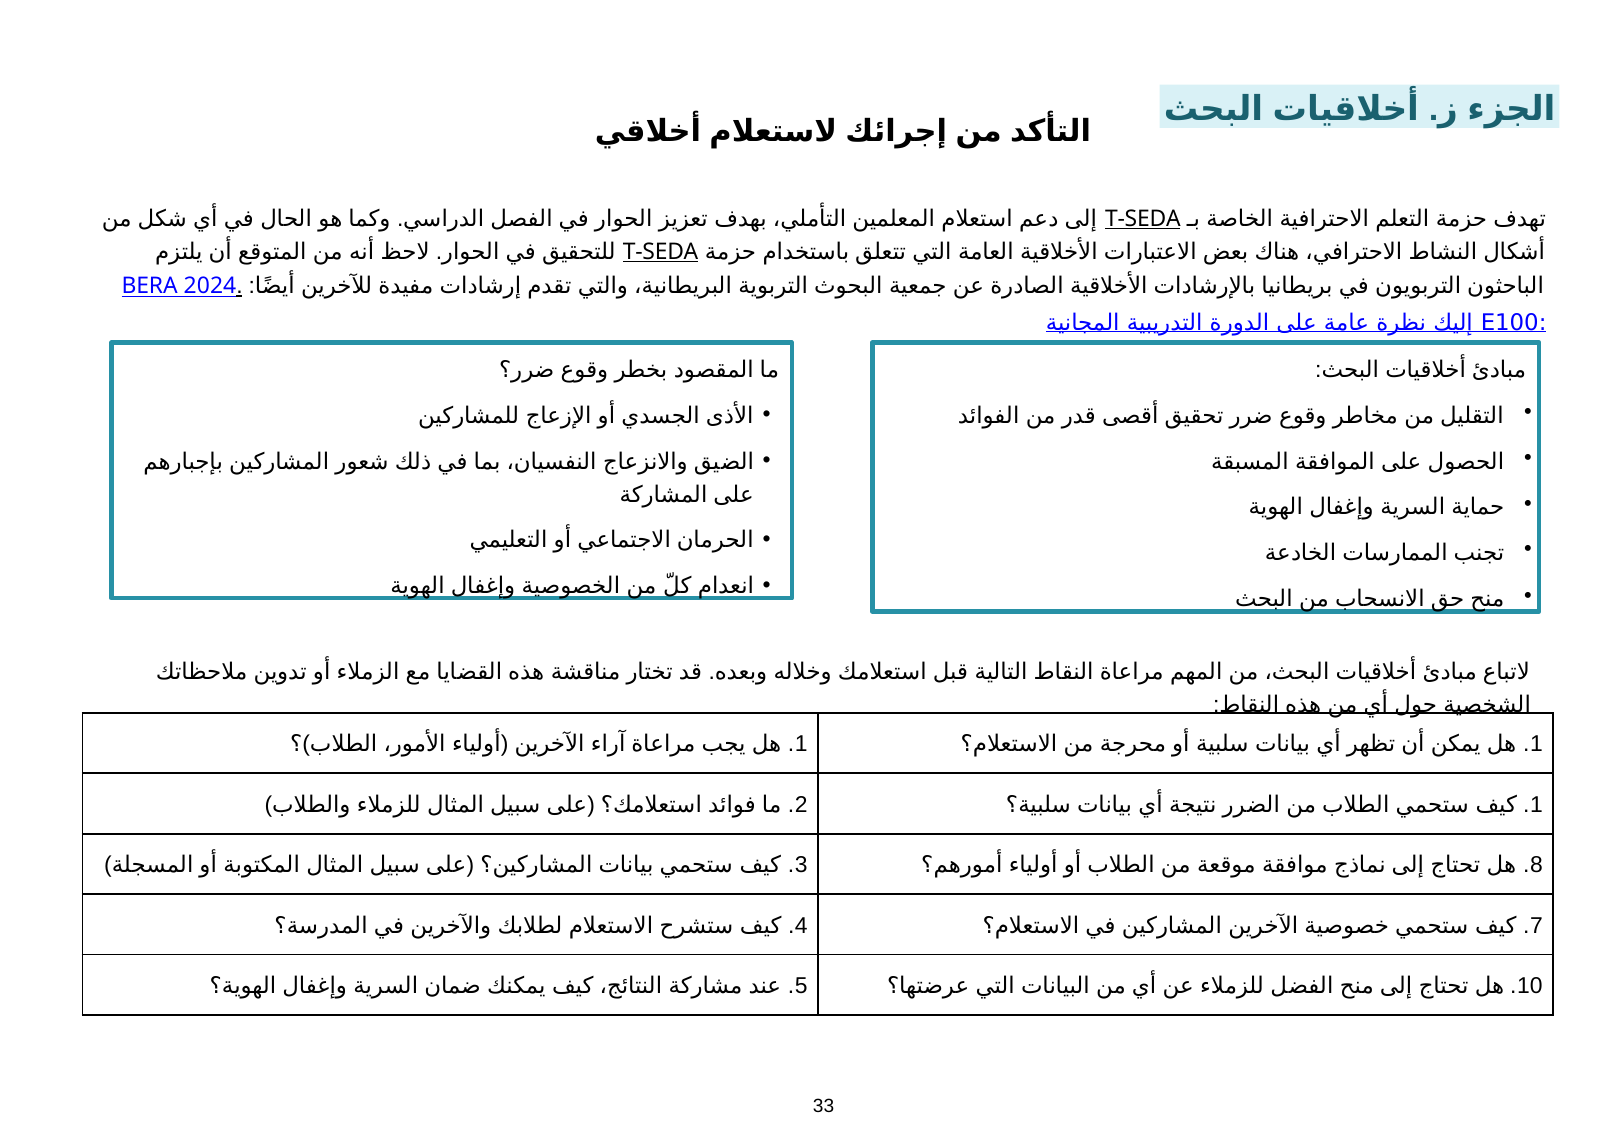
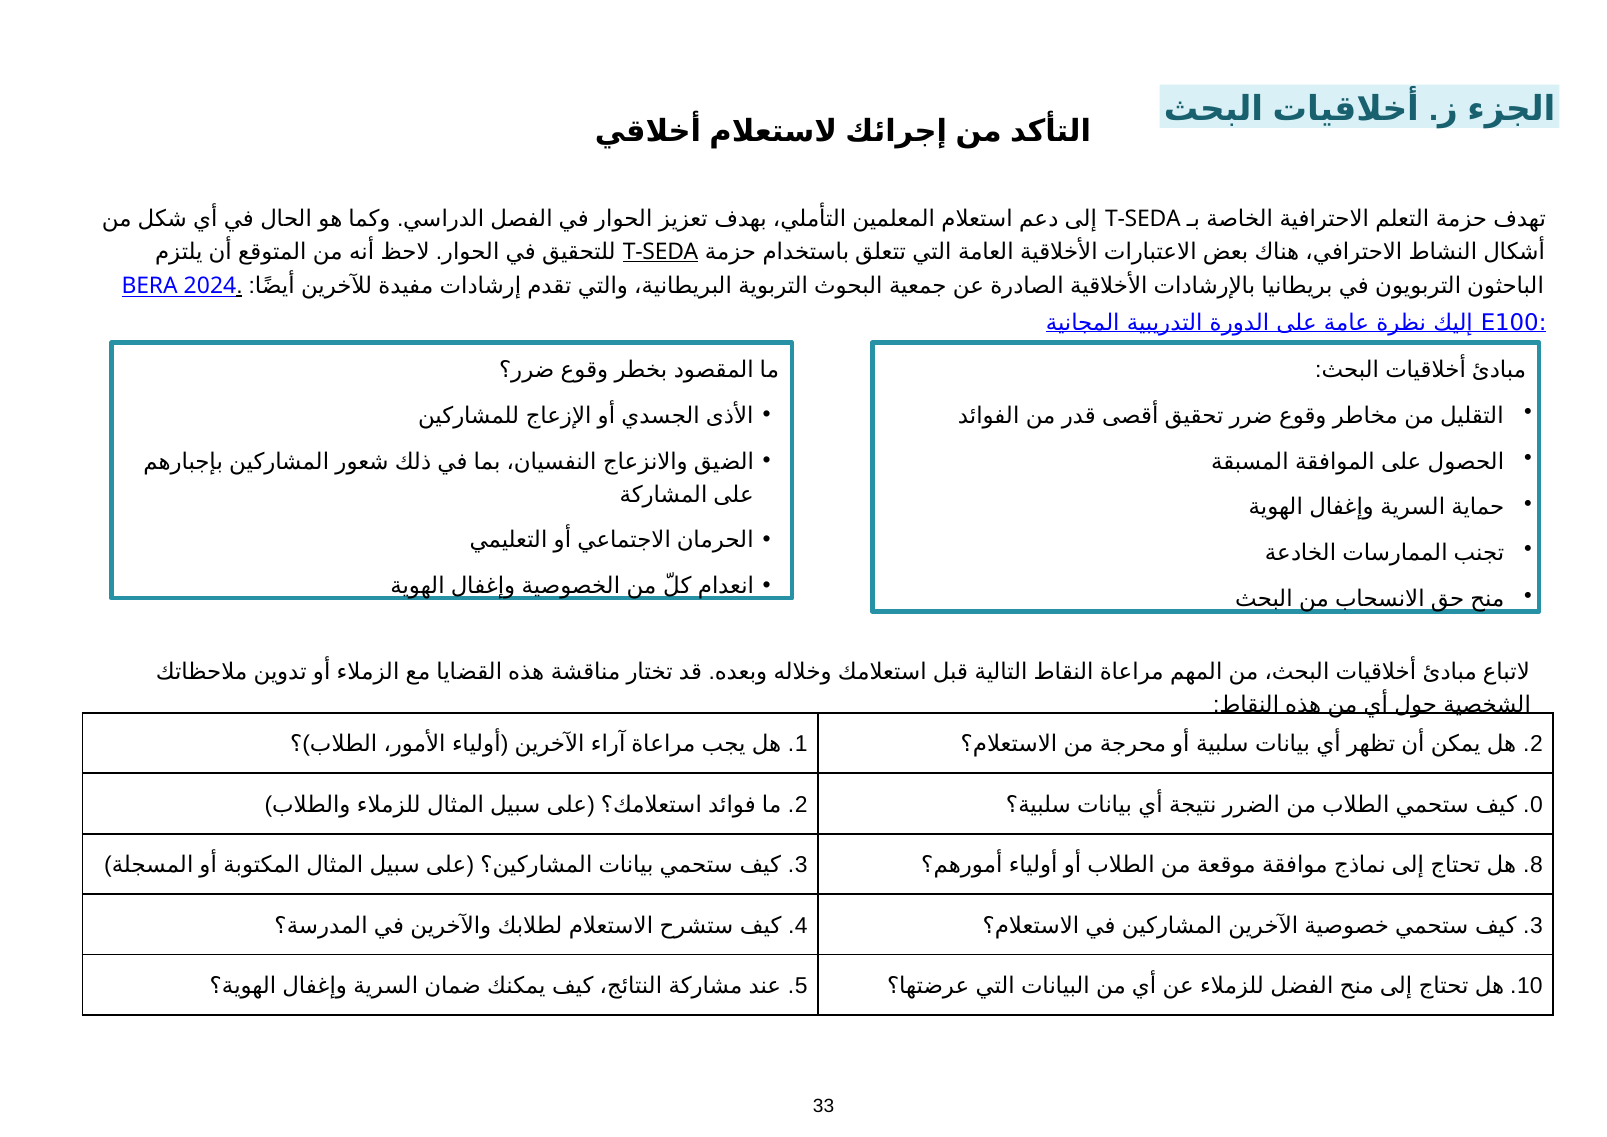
T-SEDA underline: present -> none (1143, 219)
1: 1 -> 2 (1536, 744)
1: 1 -> 0 (1536, 805)
7: 7 -> 3 (1536, 925)
